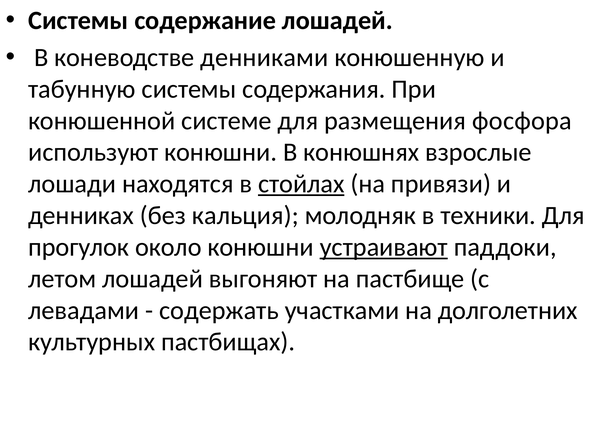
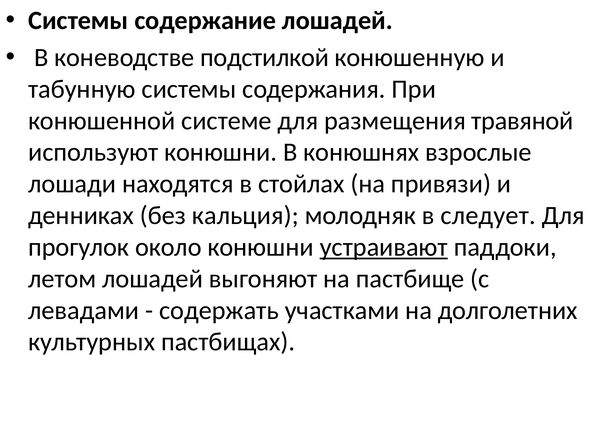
денниками: денниками -> подстилкой (265, 57)
фосфора: фосфора -> травяной (522, 121)
стойлах underline: present -> none (301, 184)
техники: техники -> следует (488, 216)
